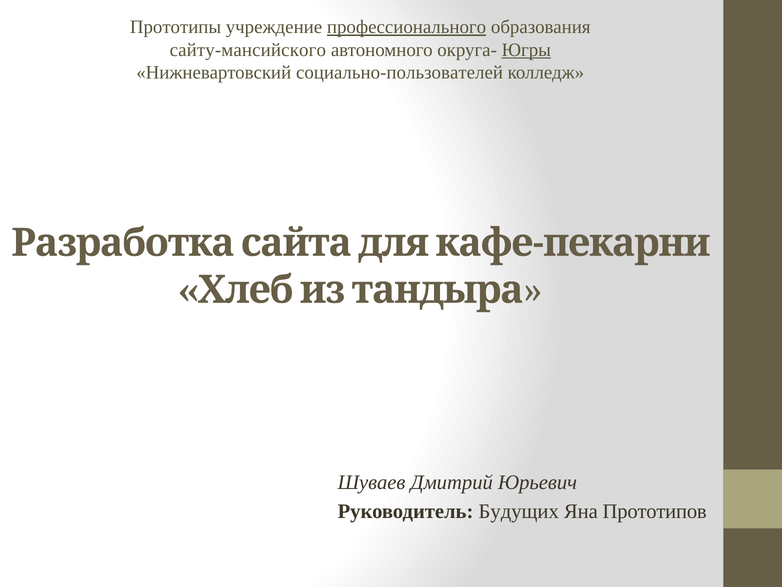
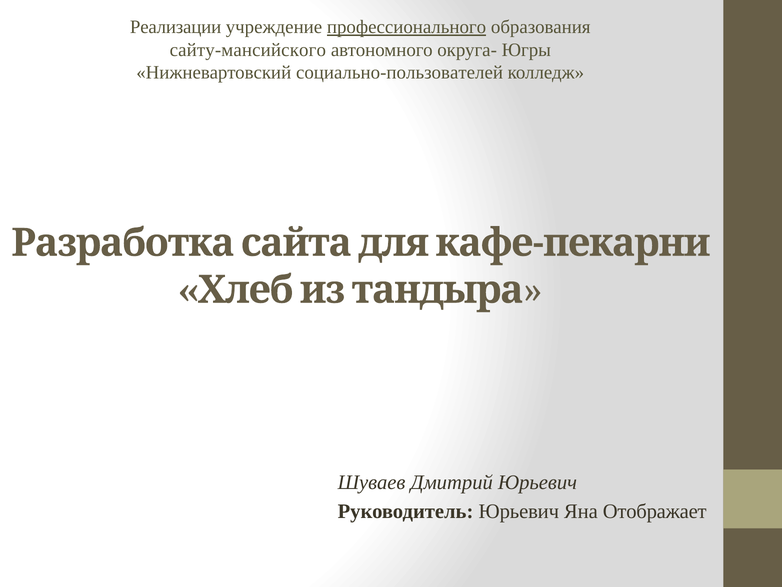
Прототипы: Прототипы -> Реализации (176, 27)
Югры underline: present -> none (526, 50)
Руководитель Будущих: Будущих -> Юрьевич (519, 511)
Прототипов: Прототипов -> Отображает (655, 511)
